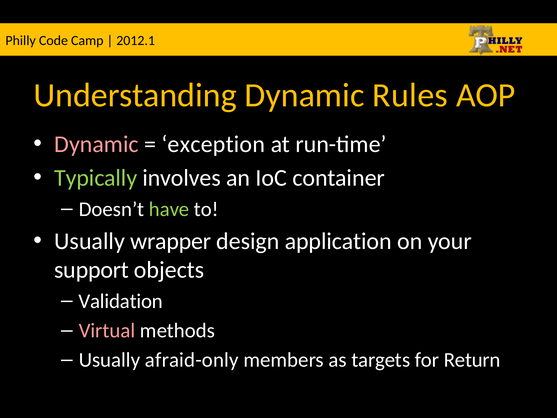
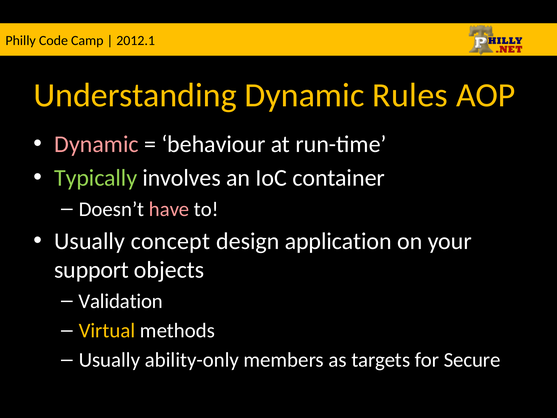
exception: exception -> behaviour (213, 144)
have colour: light green -> pink (169, 209)
wrapper: wrapper -> concept (170, 241)
Virtual colour: pink -> yellow (107, 330)
afraid-only: afraid-only -> ability-only (192, 360)
Return: Return -> Secure (472, 360)
